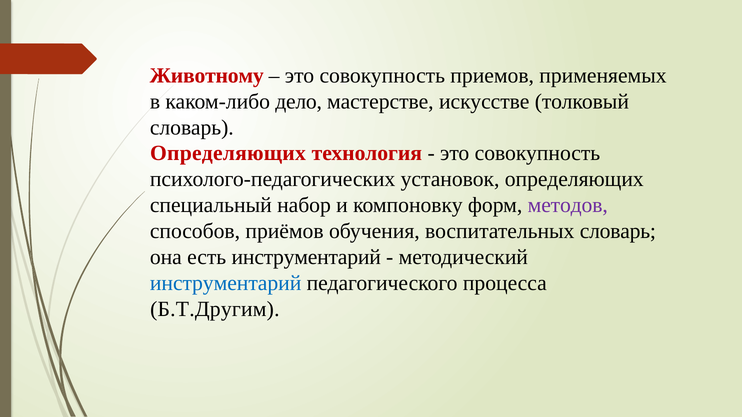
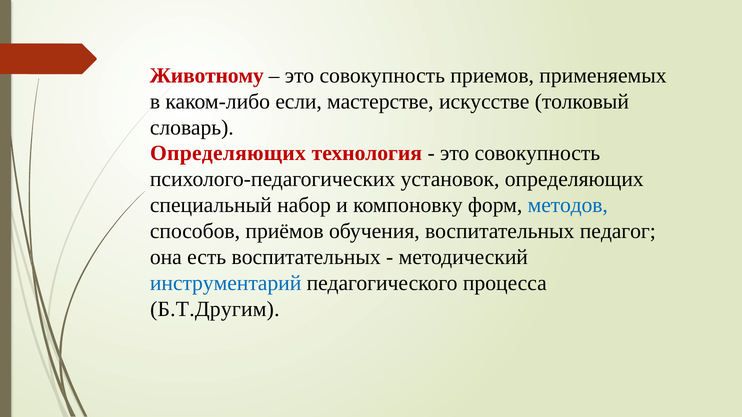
дело: дело -> если (299, 102)
методов colour: purple -> blue (568, 205)
воспитательных словарь: словарь -> педагог (618, 231)
есть инструментарий: инструментарий -> воспитательных (306, 257)
